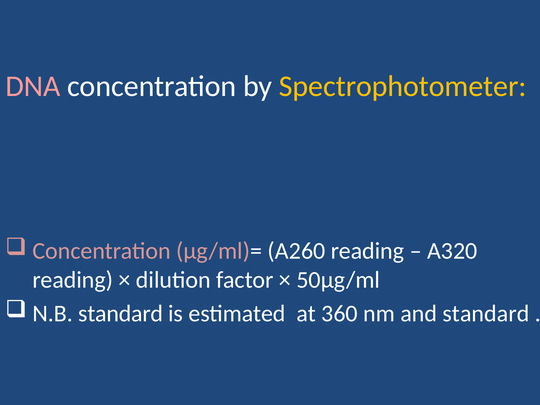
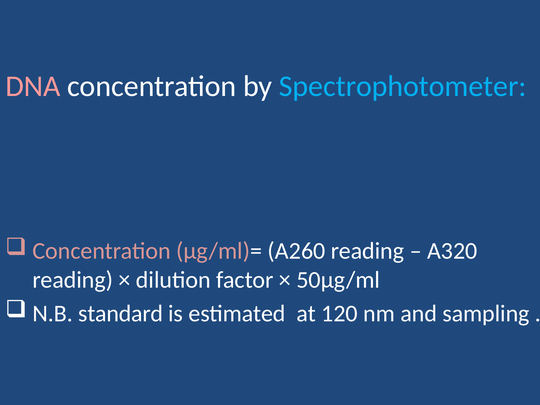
Spectrophotometer colour: yellow -> light blue (403, 86)
360: 360 -> 120 (339, 314)
and standard: standard -> sampling (486, 314)
